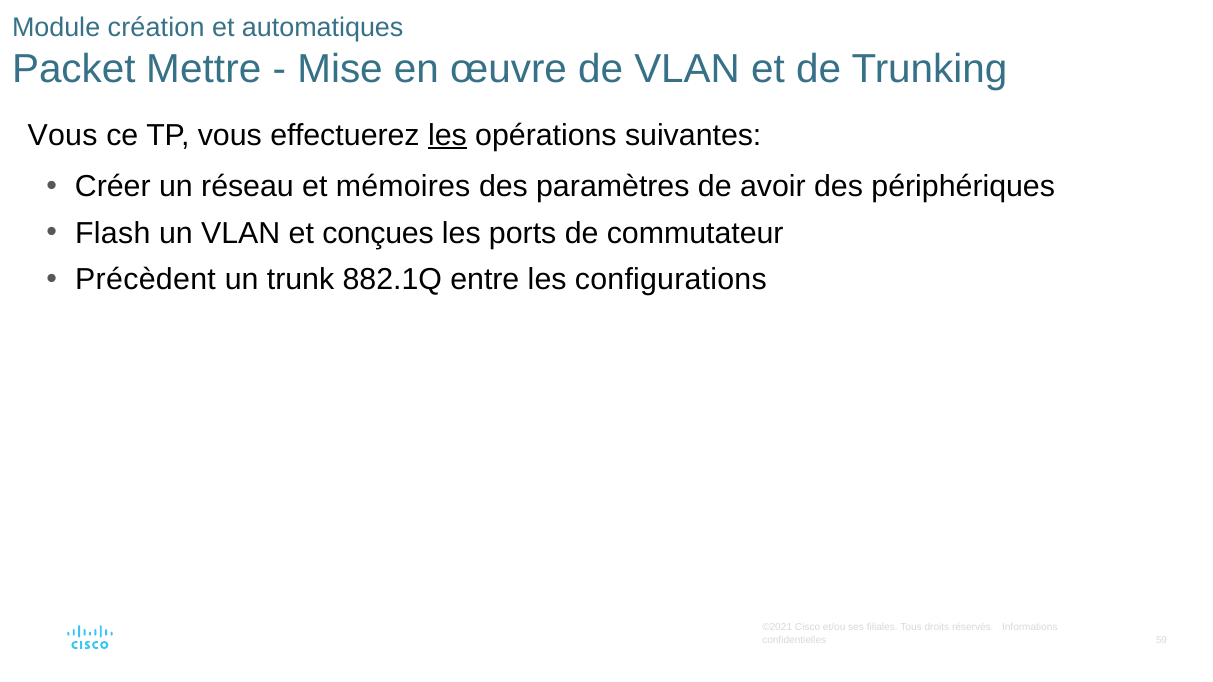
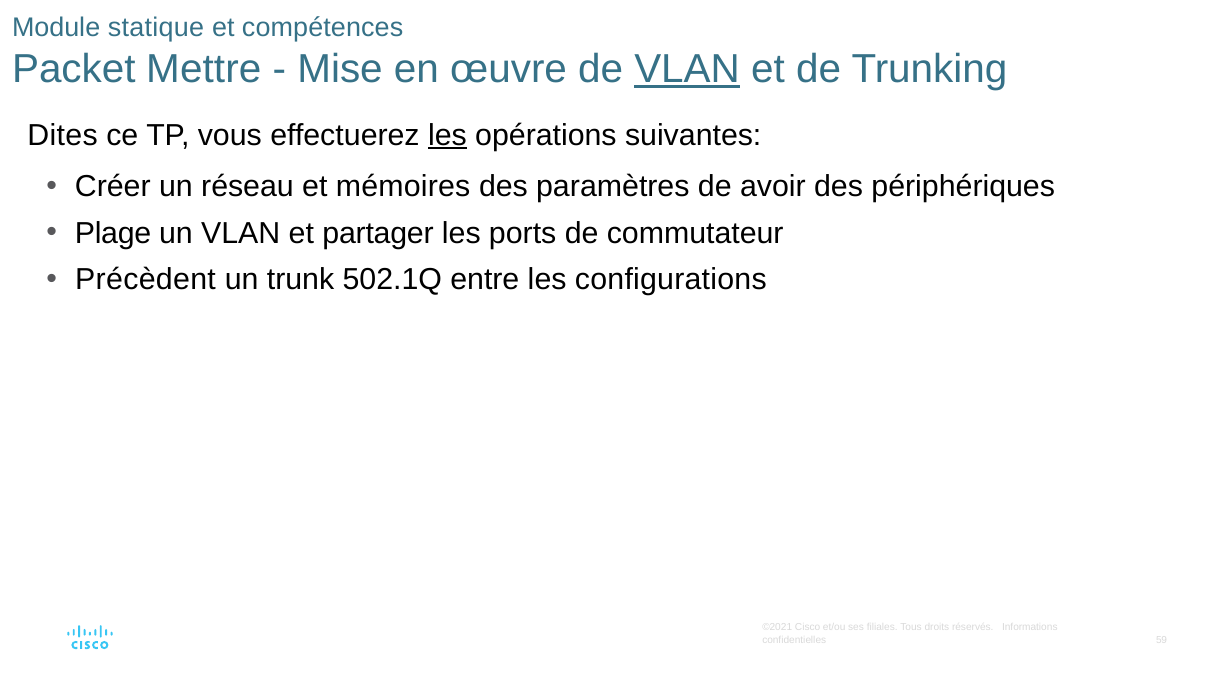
création: création -> statique (156, 28)
automatiques: automatiques -> compétences (323, 28)
VLAN underline: none -> present (687, 69)
Vous: Vous -> Dites (63, 135)
Flash: Flash -> Plage (113, 233)
conçues: conçues -> partager (378, 233)
882.1Q: 882.1Q -> 502.1Q (392, 280)
